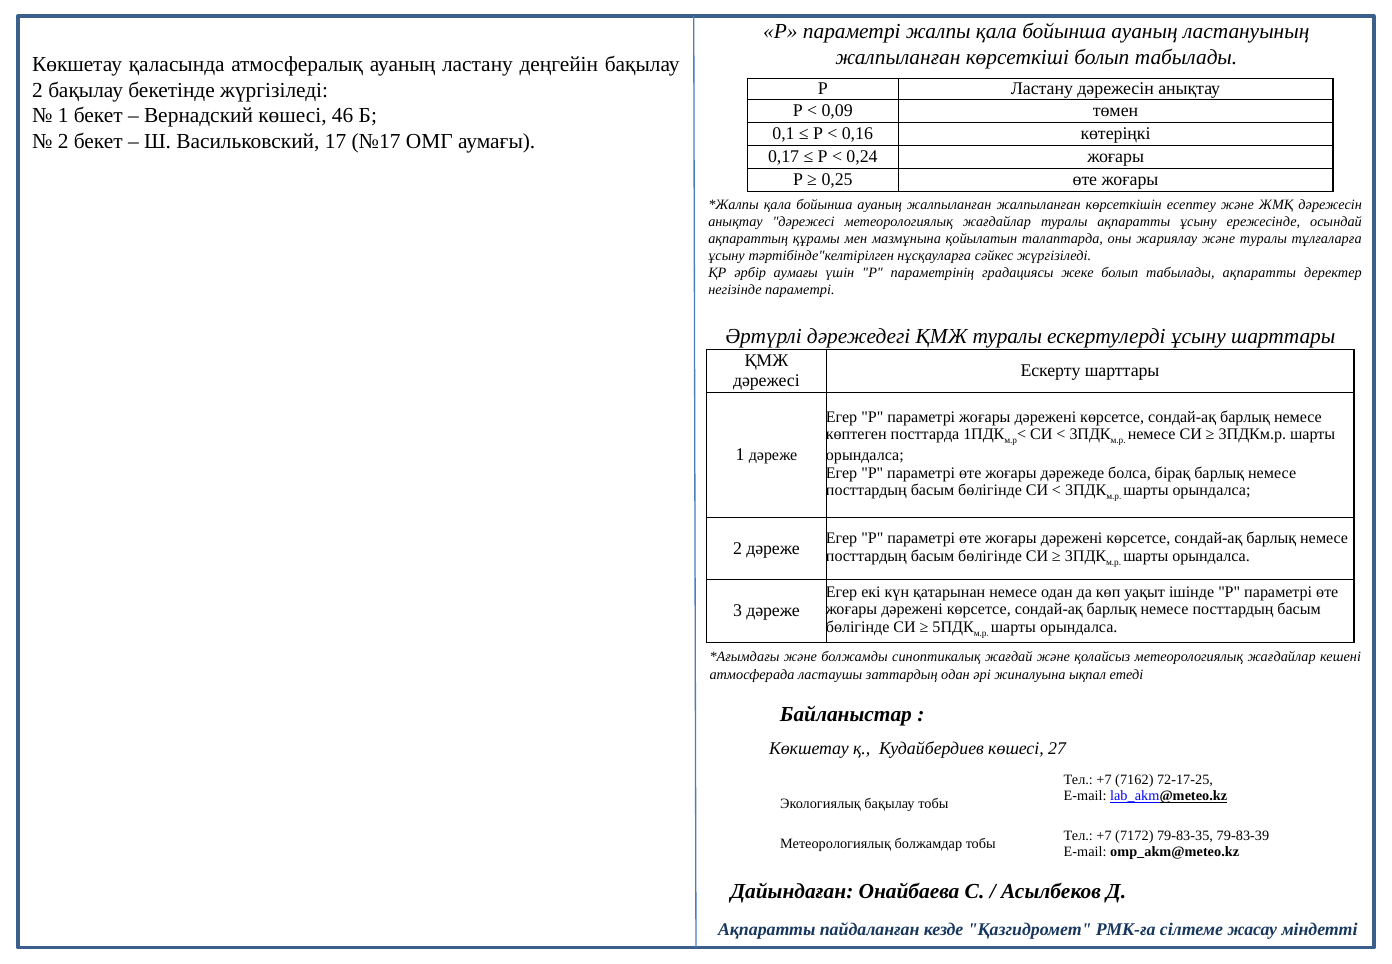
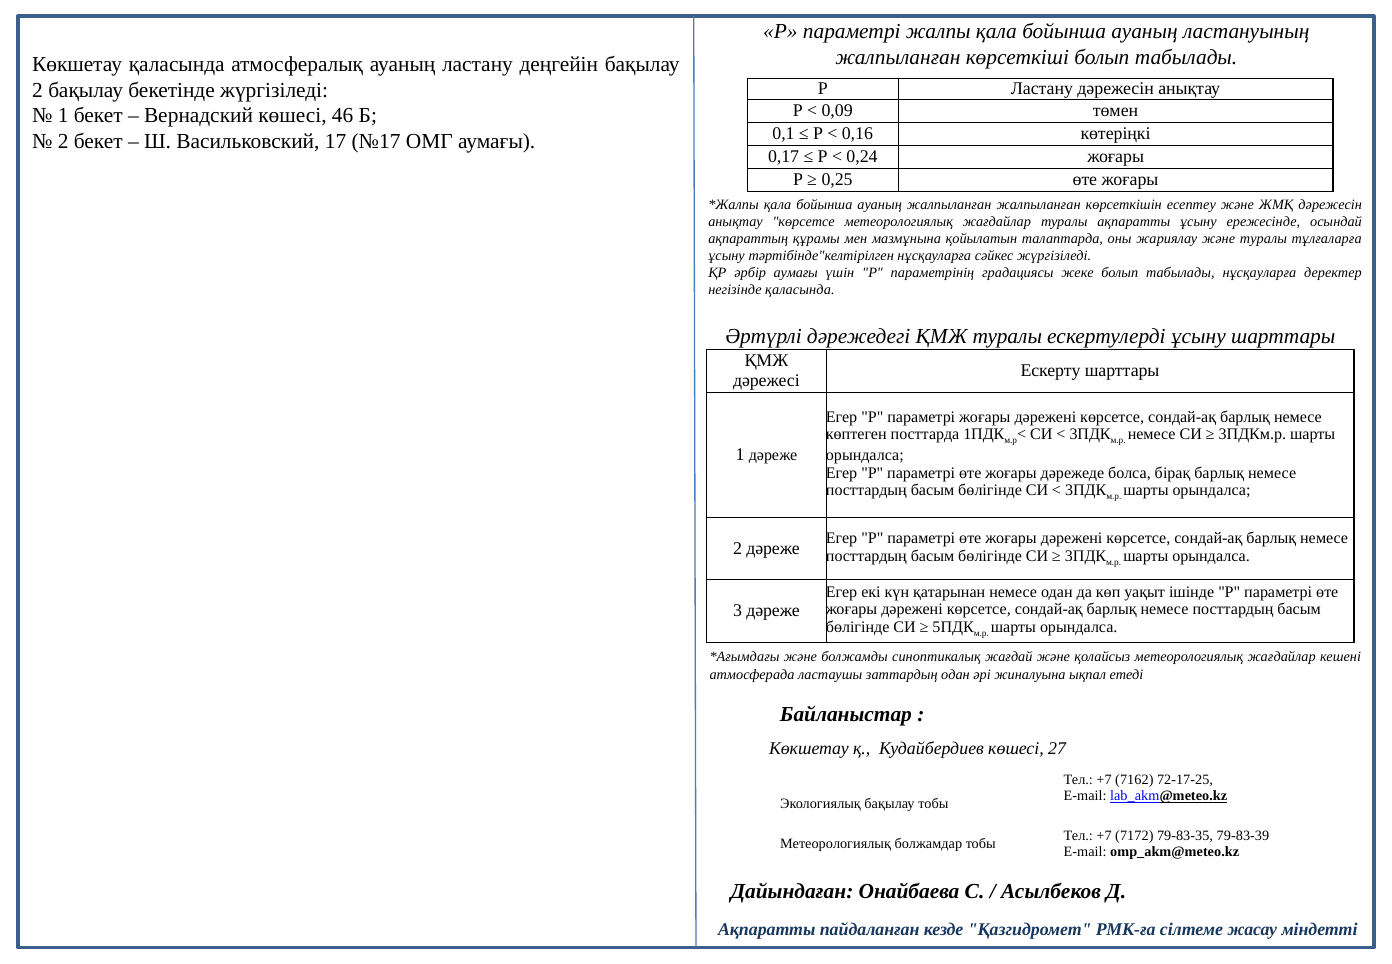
анықтау дәрежесі: дәрежесі -> көрсетсе (804, 222)
табылады ақпаратты: ақпаратты -> нұсқауларға (1259, 273)
негізінде параметрі: параметрі -> қаласында (800, 290)
